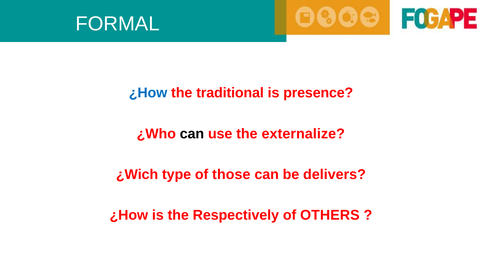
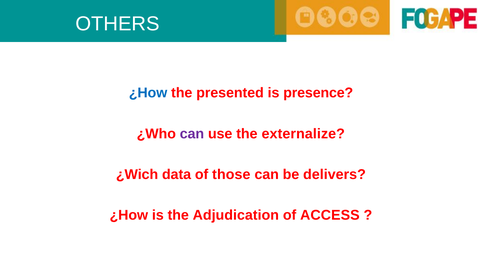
FORMAL: FORMAL -> OTHERS (118, 24)
traditional: traditional -> presented (230, 93)
can colour: black -> purple (192, 134)
type: type -> data (177, 174)
Respectively: Respectively -> Adjudication (236, 215)
OTHERS: OTHERS -> ACCESS (330, 215)
